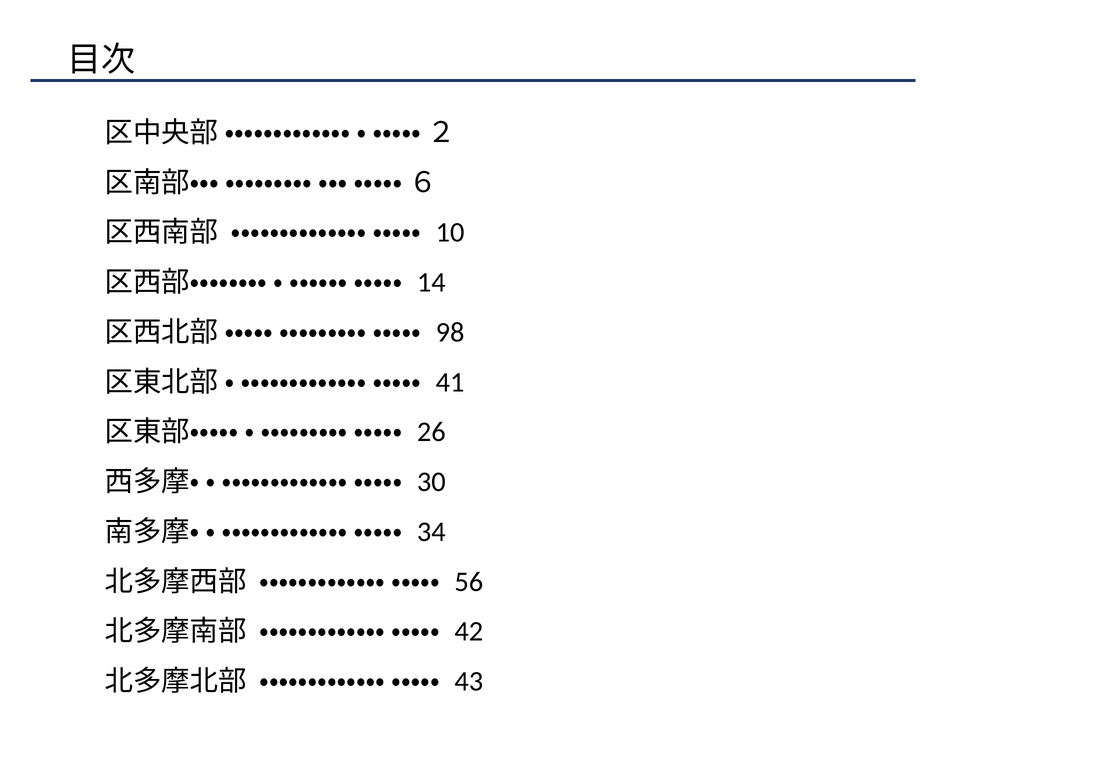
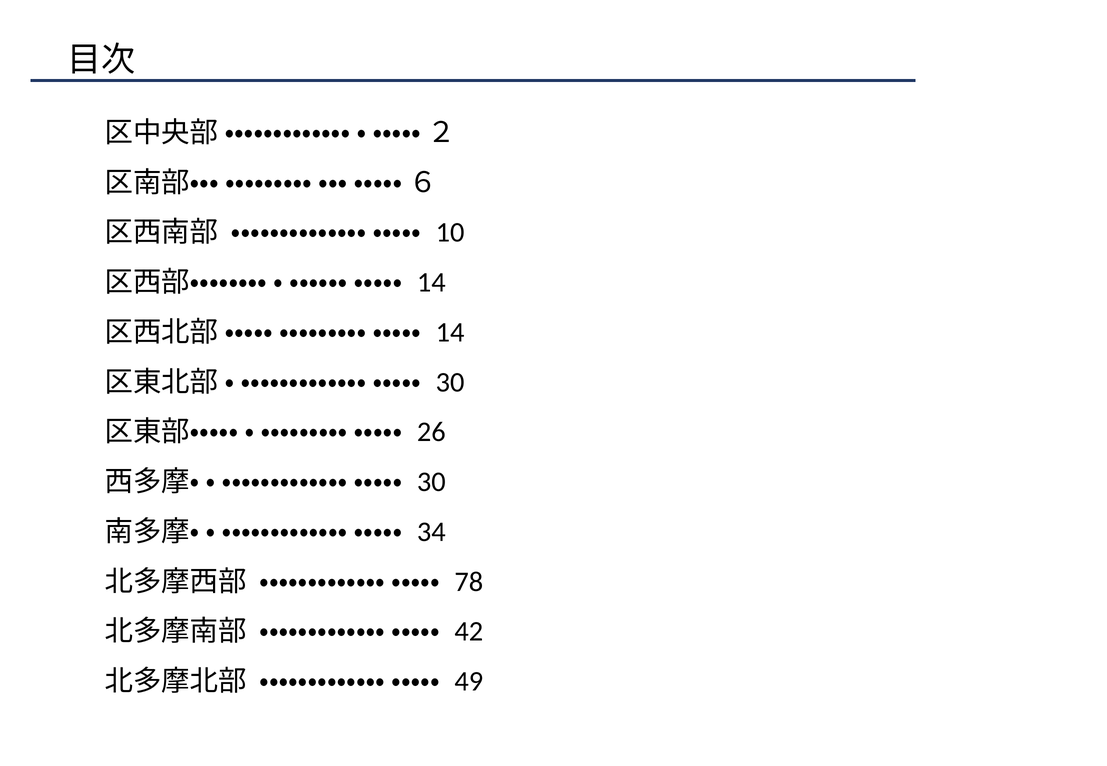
98: 98 -> 14 (450, 332)
41: 41 -> 30 (450, 382)
56: 56 -> 78 (469, 582)
43: 43 -> 49 (469, 682)
